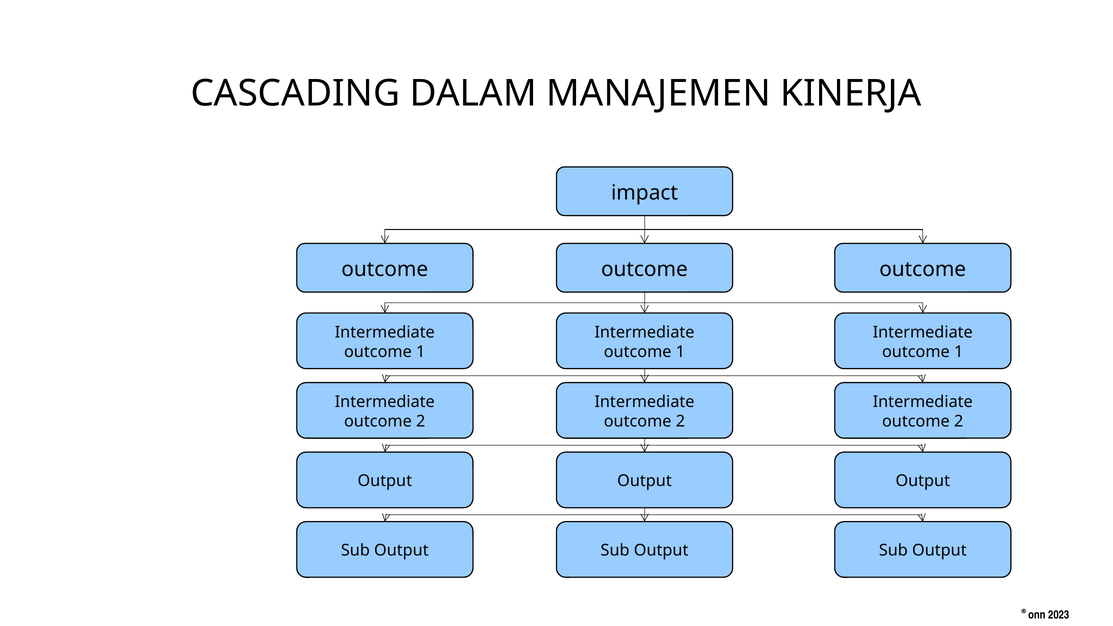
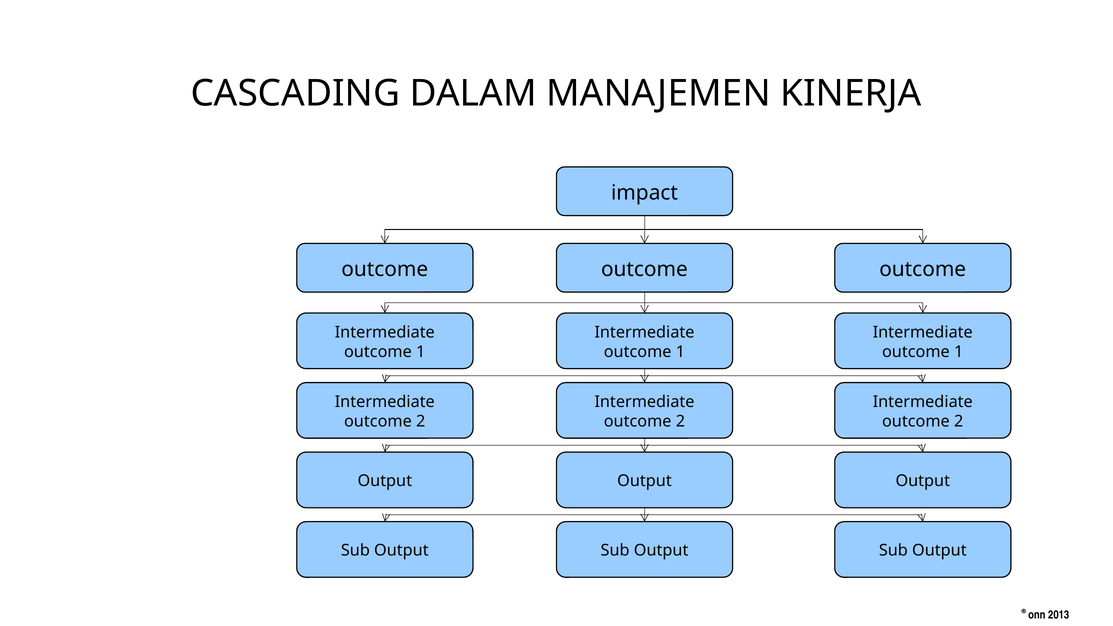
2023: 2023 -> 2013 (1059, 615)
